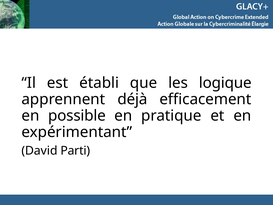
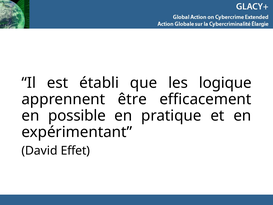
déjà: déjà -> être (132, 99)
Parti: Parti -> Effet (75, 150)
